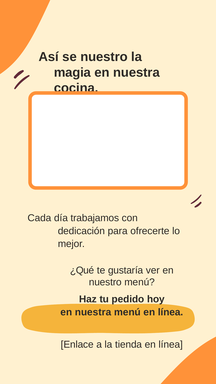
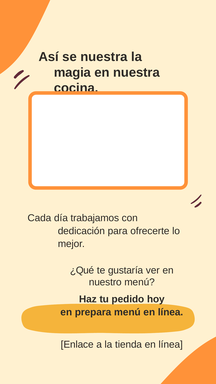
se nuestro: nuestro -> nuestra (104, 57)
nuestra: nuestra -> prepara (93, 312)
